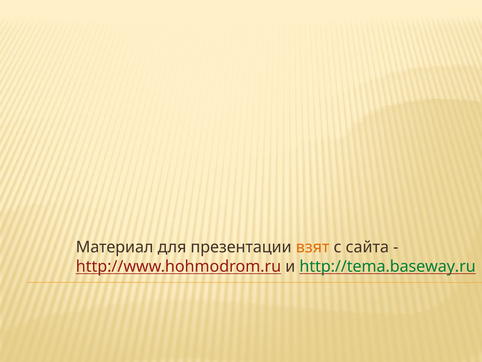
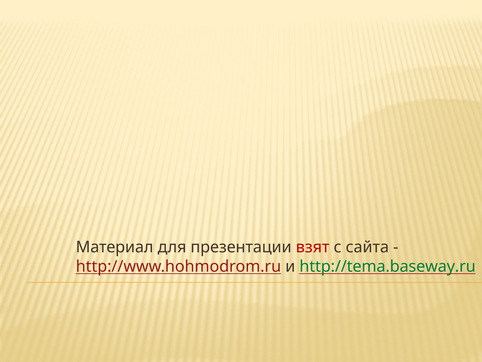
взят colour: orange -> red (313, 247)
